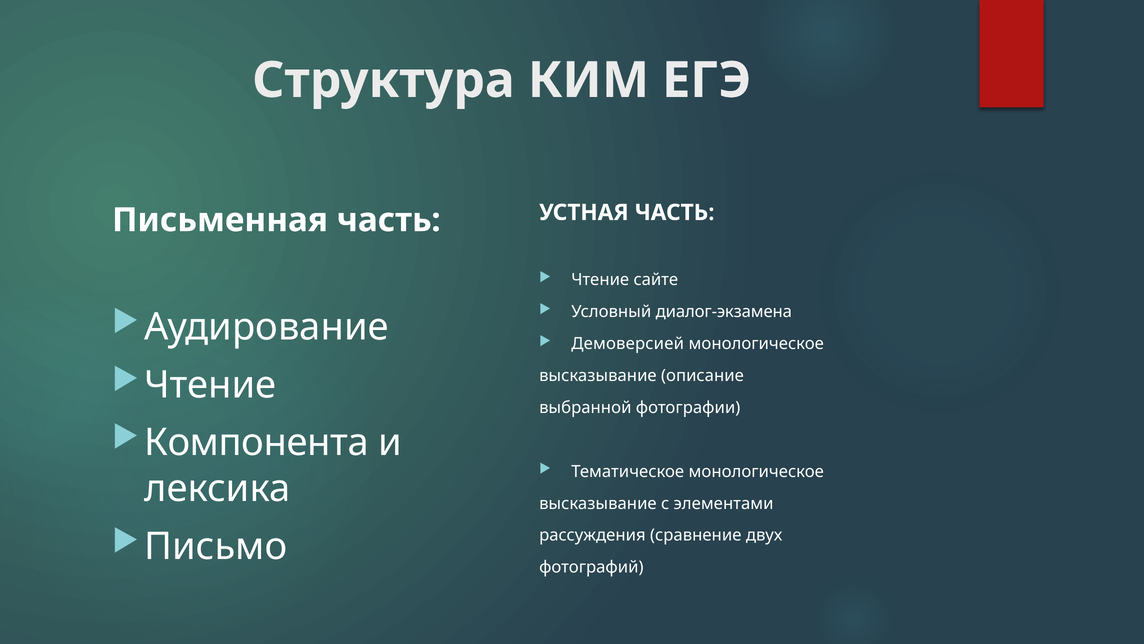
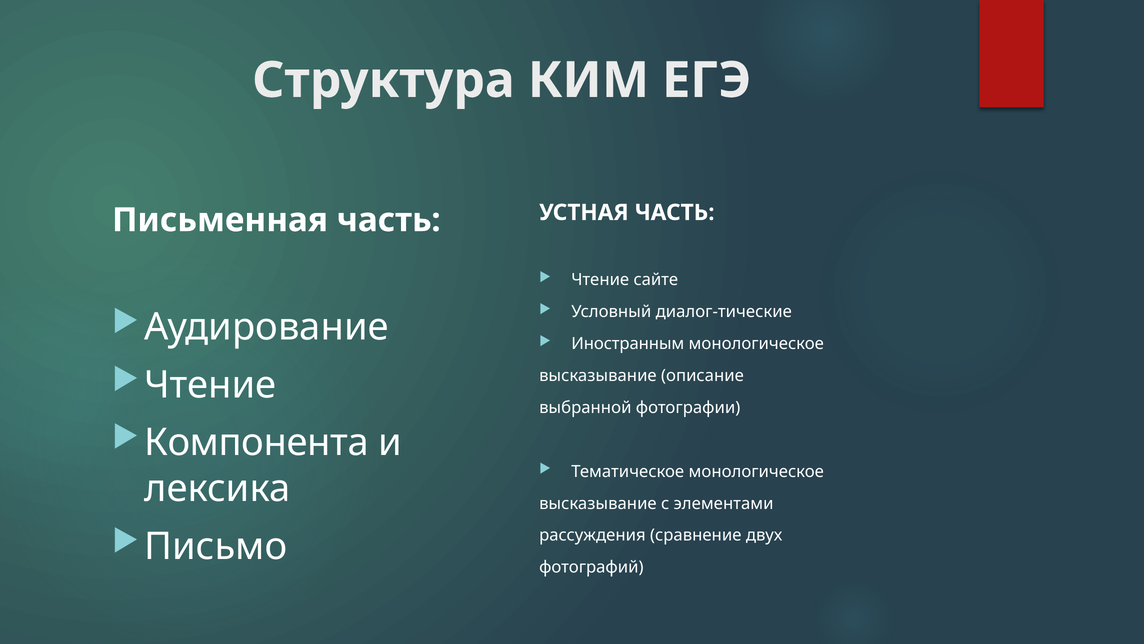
диалог-экзамена: диалог-экзамена -> диалог-тические (724, 311)
Демоверсией: Демоверсией -> Иностранным (628, 343)
